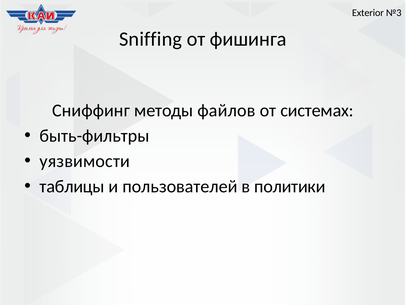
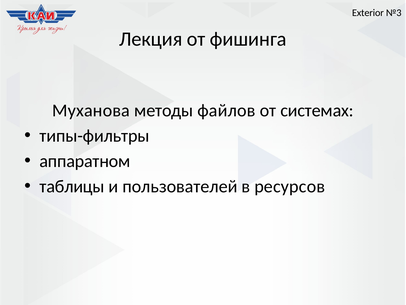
Sniffing: Sniffing -> Лекция (151, 39)
Сниффинг: Сниффинг -> Муханова (91, 110)
быть-фильтры: быть-фильтры -> типы-фильтры (95, 136)
уязвимости: уязвимости -> аппаратном (85, 161)
политики: политики -> ресурсов (290, 186)
